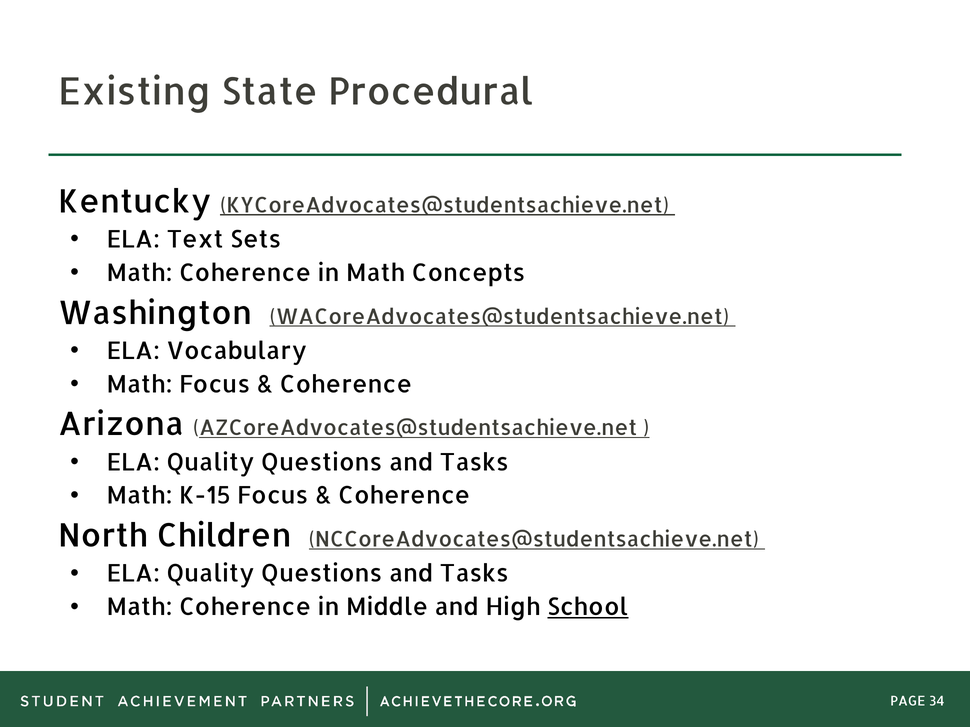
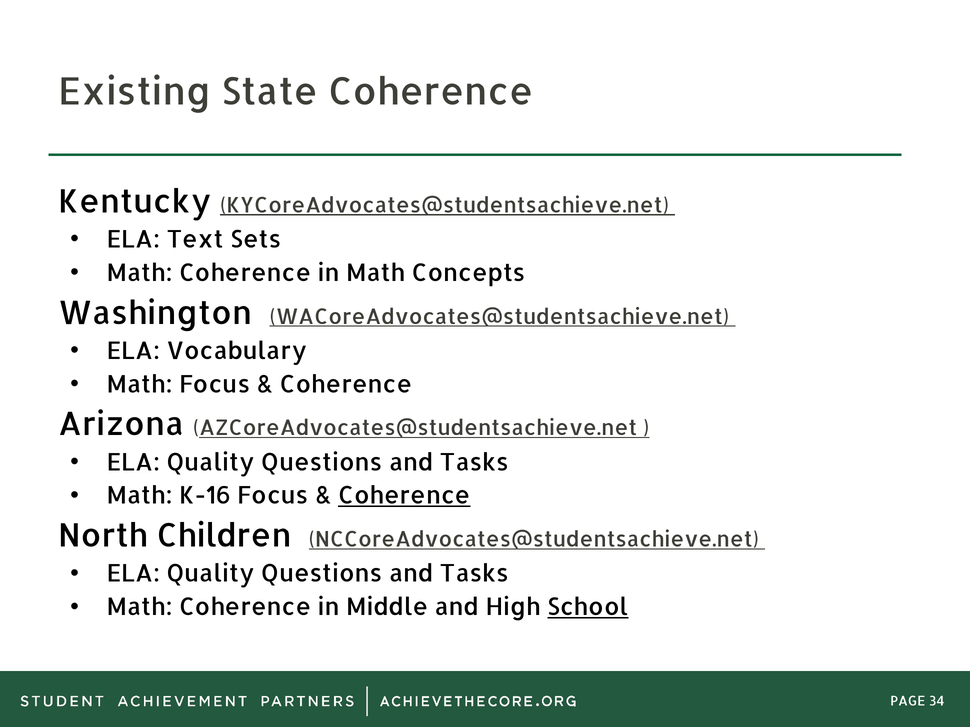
State Procedural: Procedural -> Coherence (431, 92)
K-15: K-15 -> K-16 (205, 496)
Coherence underline: none -> present (404, 496)
